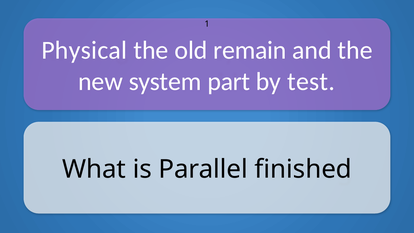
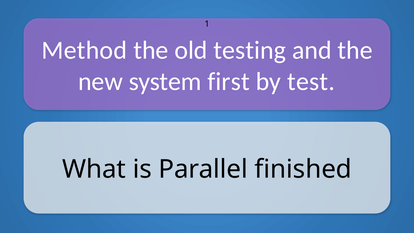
Physical: Physical -> Method (84, 50)
remain: remain -> testing (250, 50)
part: part -> first (229, 81)
